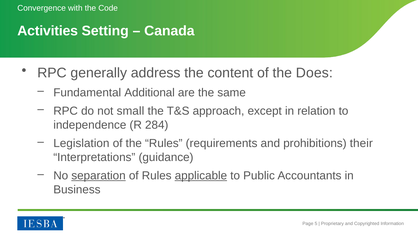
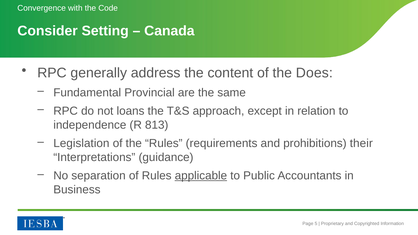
Activities: Activities -> Consider (48, 31)
Additional: Additional -> Provincial (150, 93)
small: small -> loans (131, 111)
284: 284 -> 813 (157, 125)
separation underline: present -> none (99, 176)
